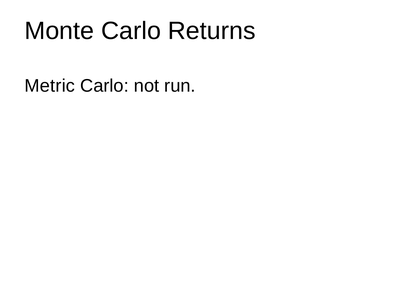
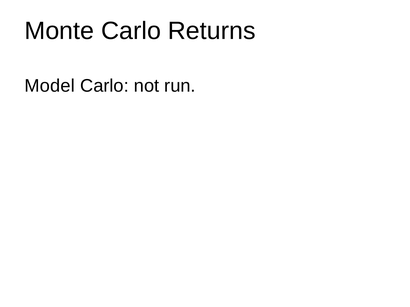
Metric: Metric -> Model (50, 86)
